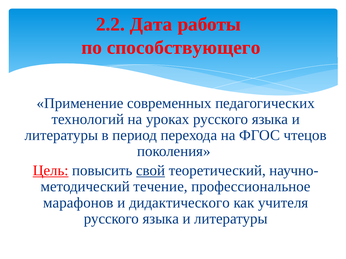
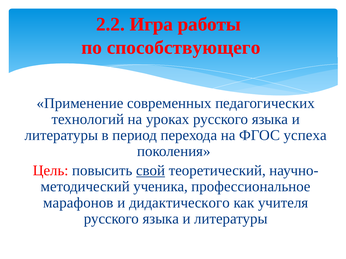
Дата: Дата -> Игра (151, 24)
чтецов: чтецов -> успеха (305, 136)
Цель underline: present -> none (51, 171)
течение: течение -> ученика (161, 187)
